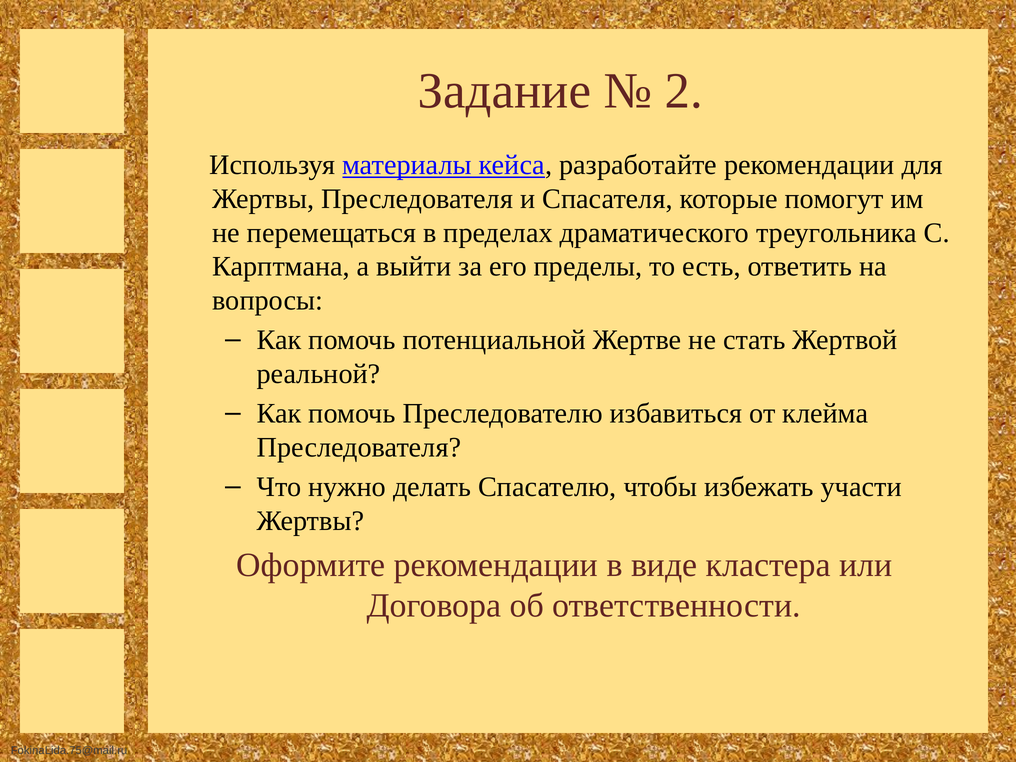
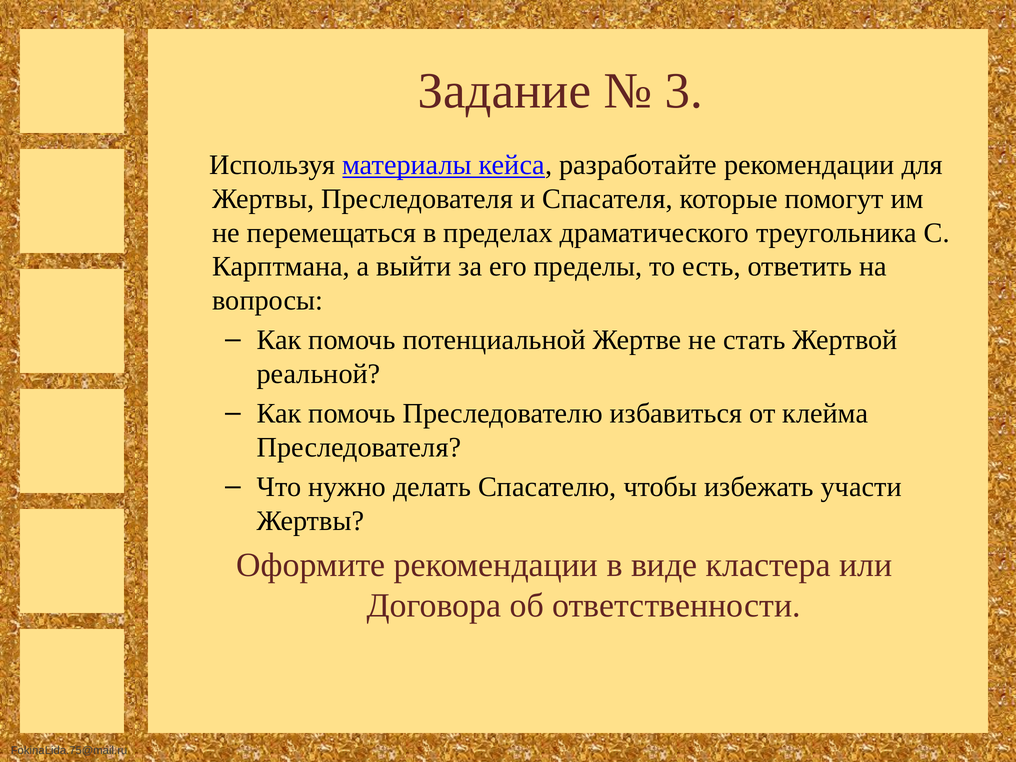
2: 2 -> 3 (684, 91)
